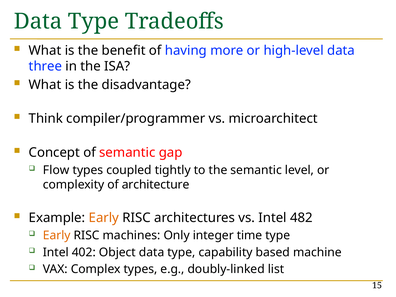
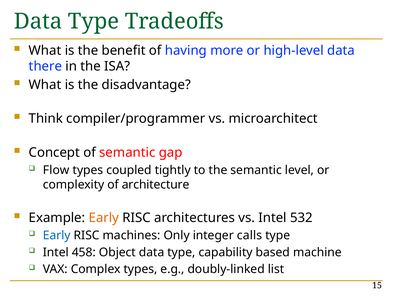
three: three -> there (45, 66)
482: 482 -> 532 (301, 218)
Early colour: orange -> blue (57, 235)
time: time -> calls (250, 235)
402: 402 -> 458 (84, 252)
